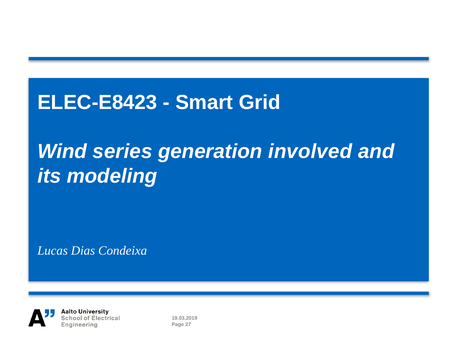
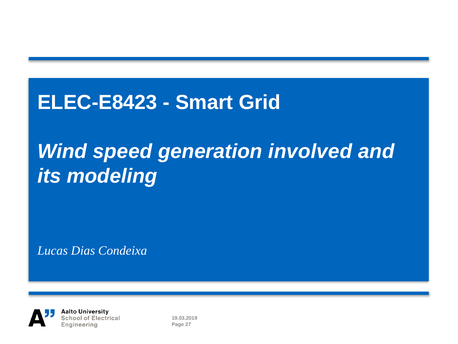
series: series -> speed (122, 151)
